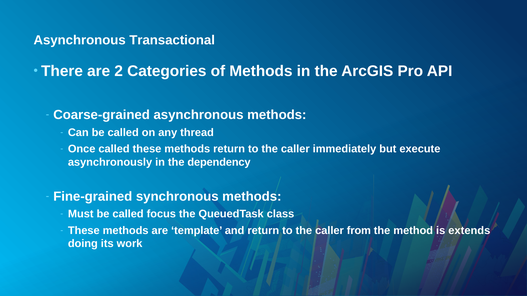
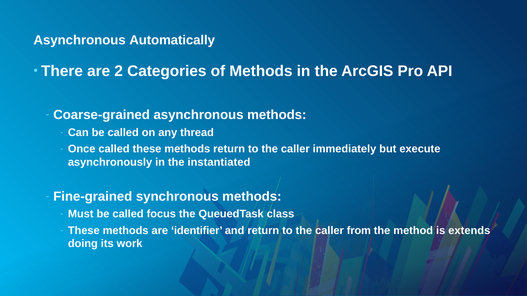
Transactional: Transactional -> Automatically (172, 40)
dependency: dependency -> instantiated (219, 162)
template: template -> identifier (197, 231)
